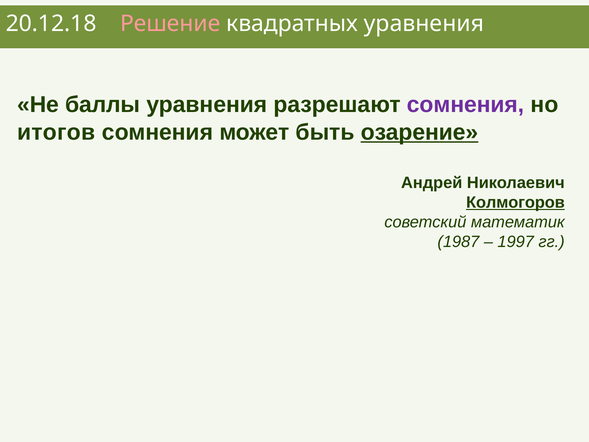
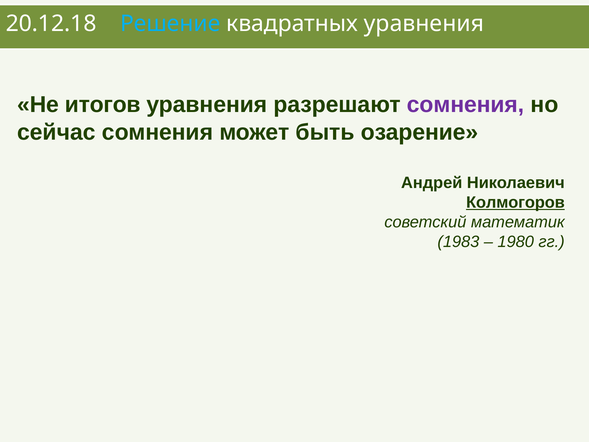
Решение colour: pink -> light blue (170, 24)
баллы: баллы -> итогов (103, 105)
итогов: итогов -> сейчас (56, 132)
озарение underline: present -> none (420, 132)
1987: 1987 -> 1983 (458, 242)
1997: 1997 -> 1980 (516, 242)
